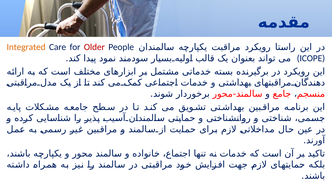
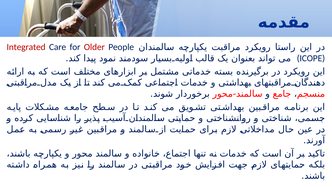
Integrated colour: orange -> red (26, 47)
